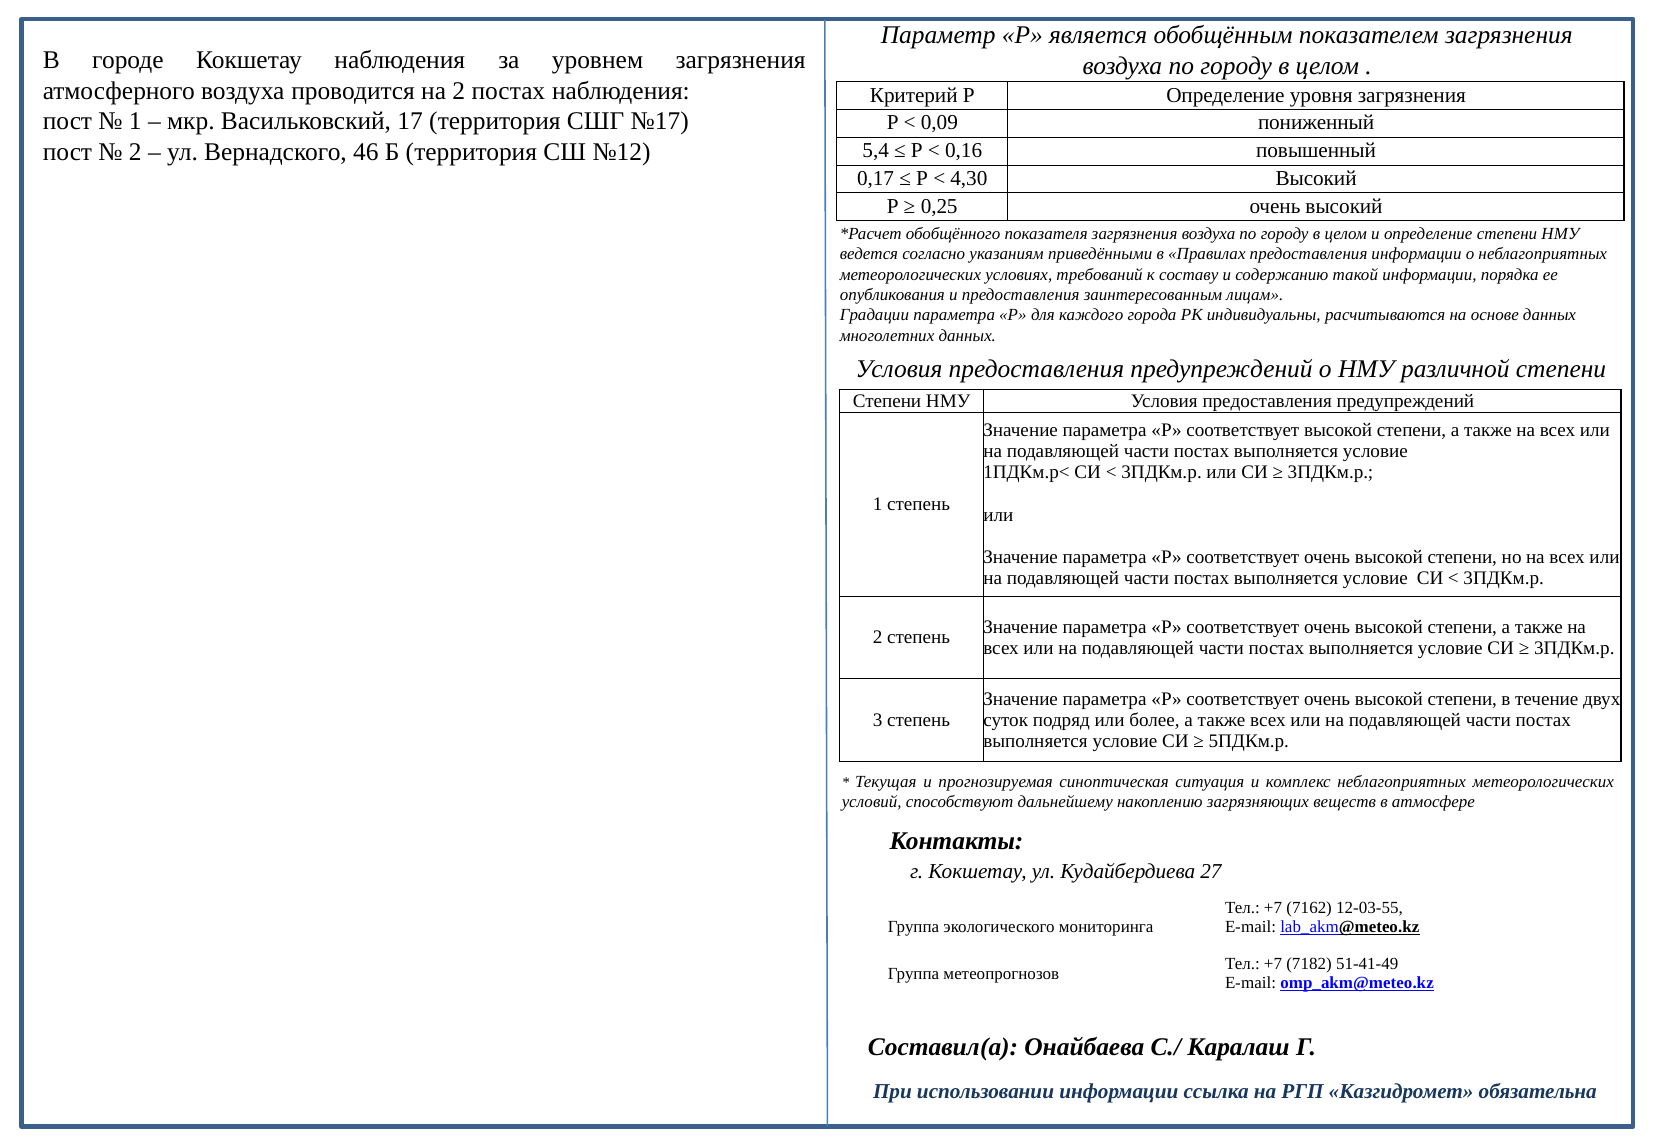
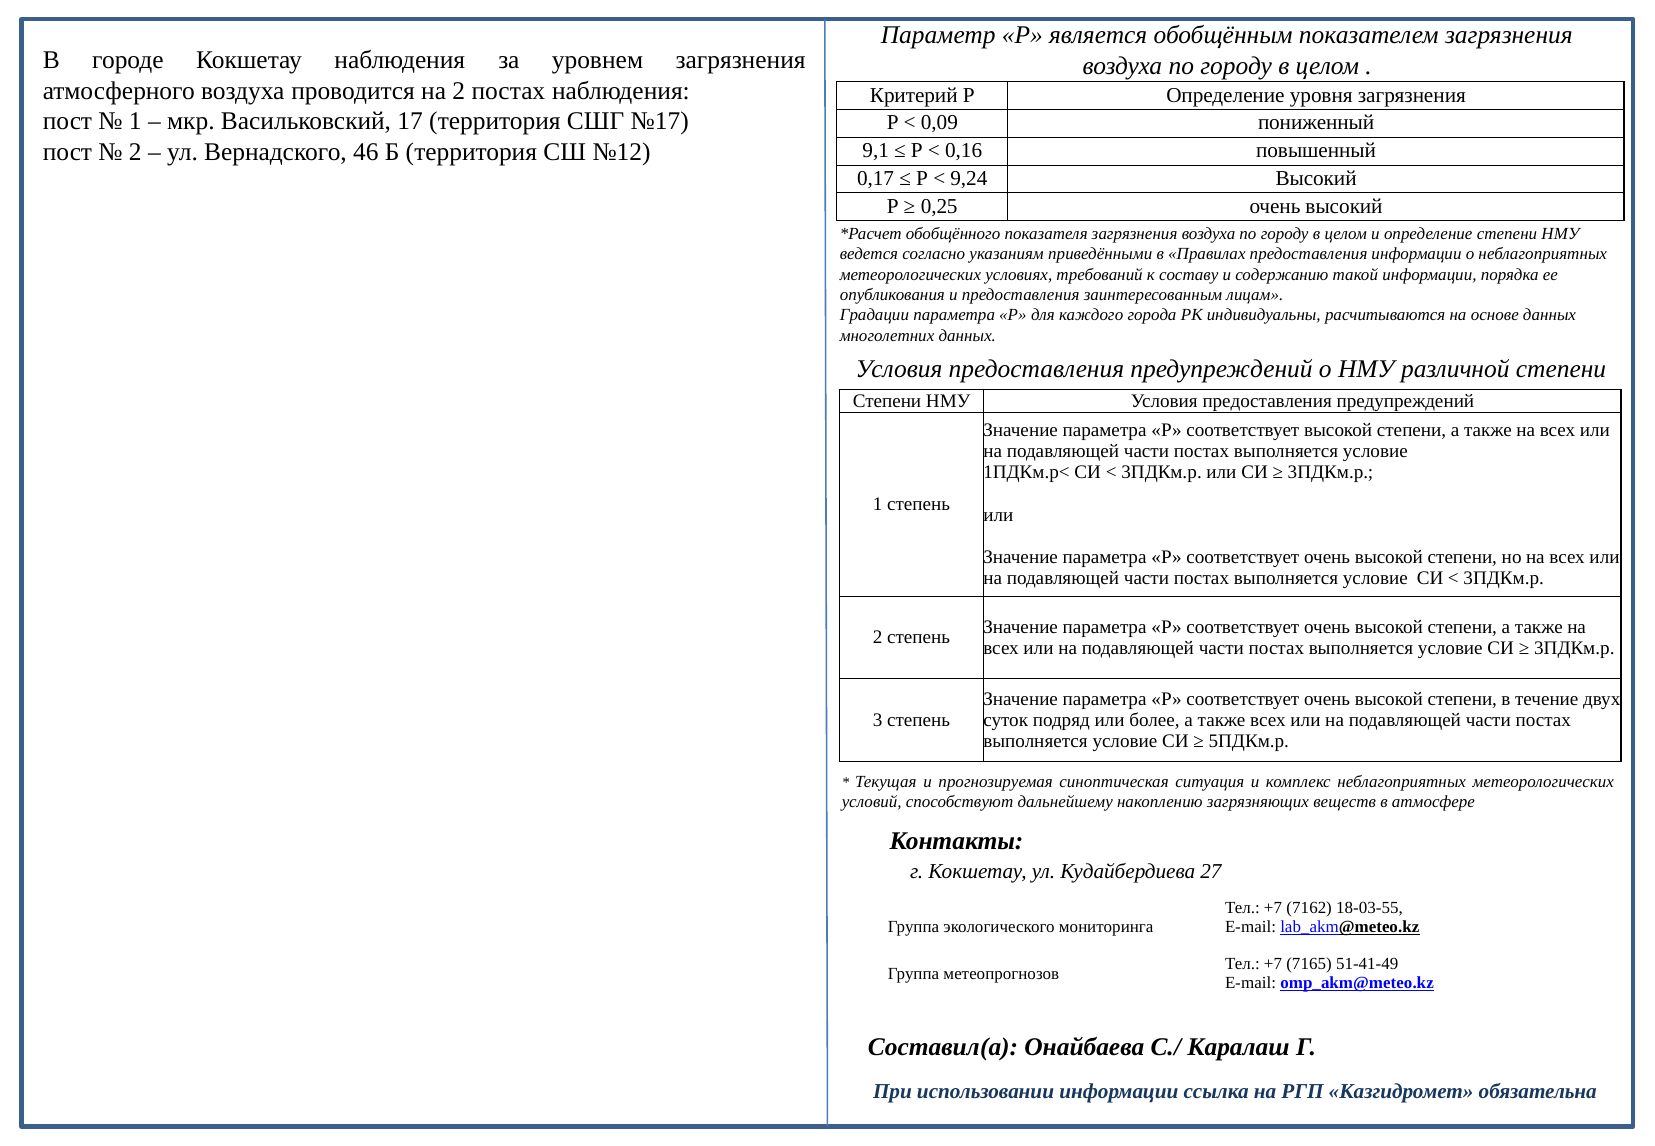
5,4: 5,4 -> 9,1 (876, 151)
4,30: 4,30 -> 9,24 (969, 178)
12-03-55: 12-03-55 -> 18-03-55 (1369, 908)
7182: 7182 -> 7165 (1309, 964)
